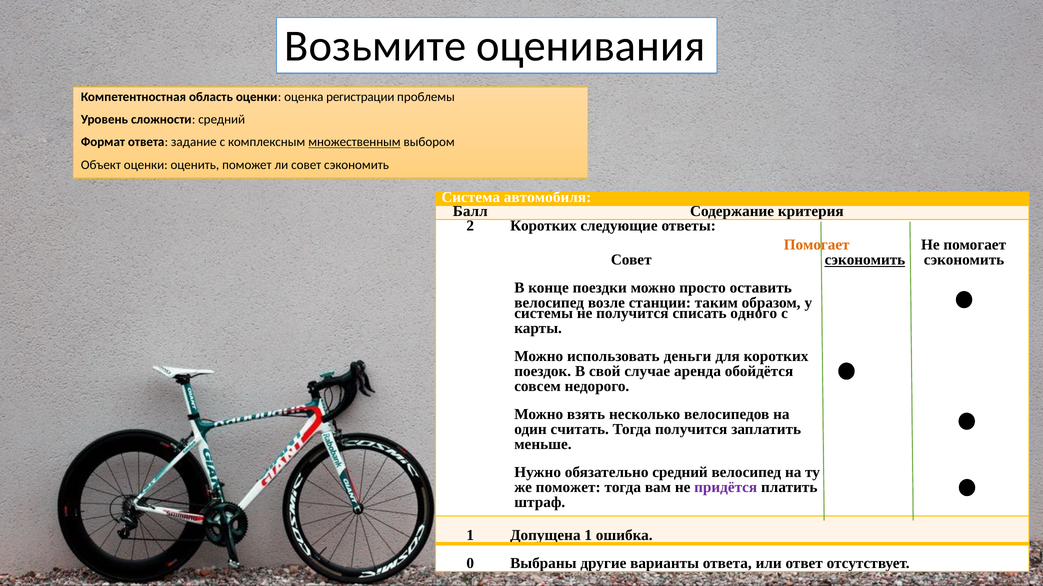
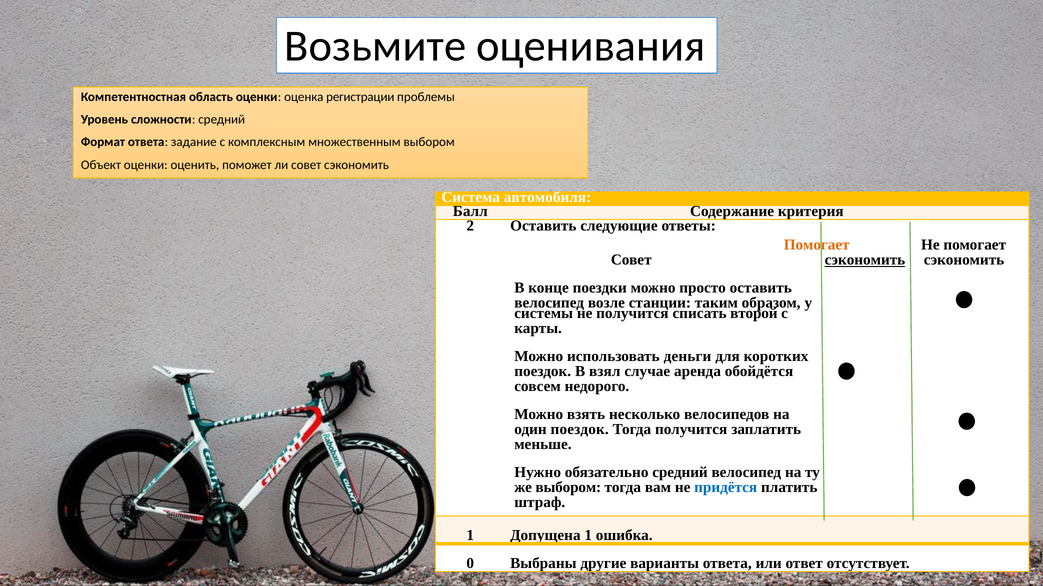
множественным underline: present -> none (354, 142)
2 Коротких: Коротких -> Оставить (543, 226)
одного: одного -> второй (754, 314)
свой: свой -> взял (605, 372)
один считать: считать -> поездок (580, 430)
же поможет: поможет -> выбором (568, 488)
придётся colour: purple -> blue (726, 488)
